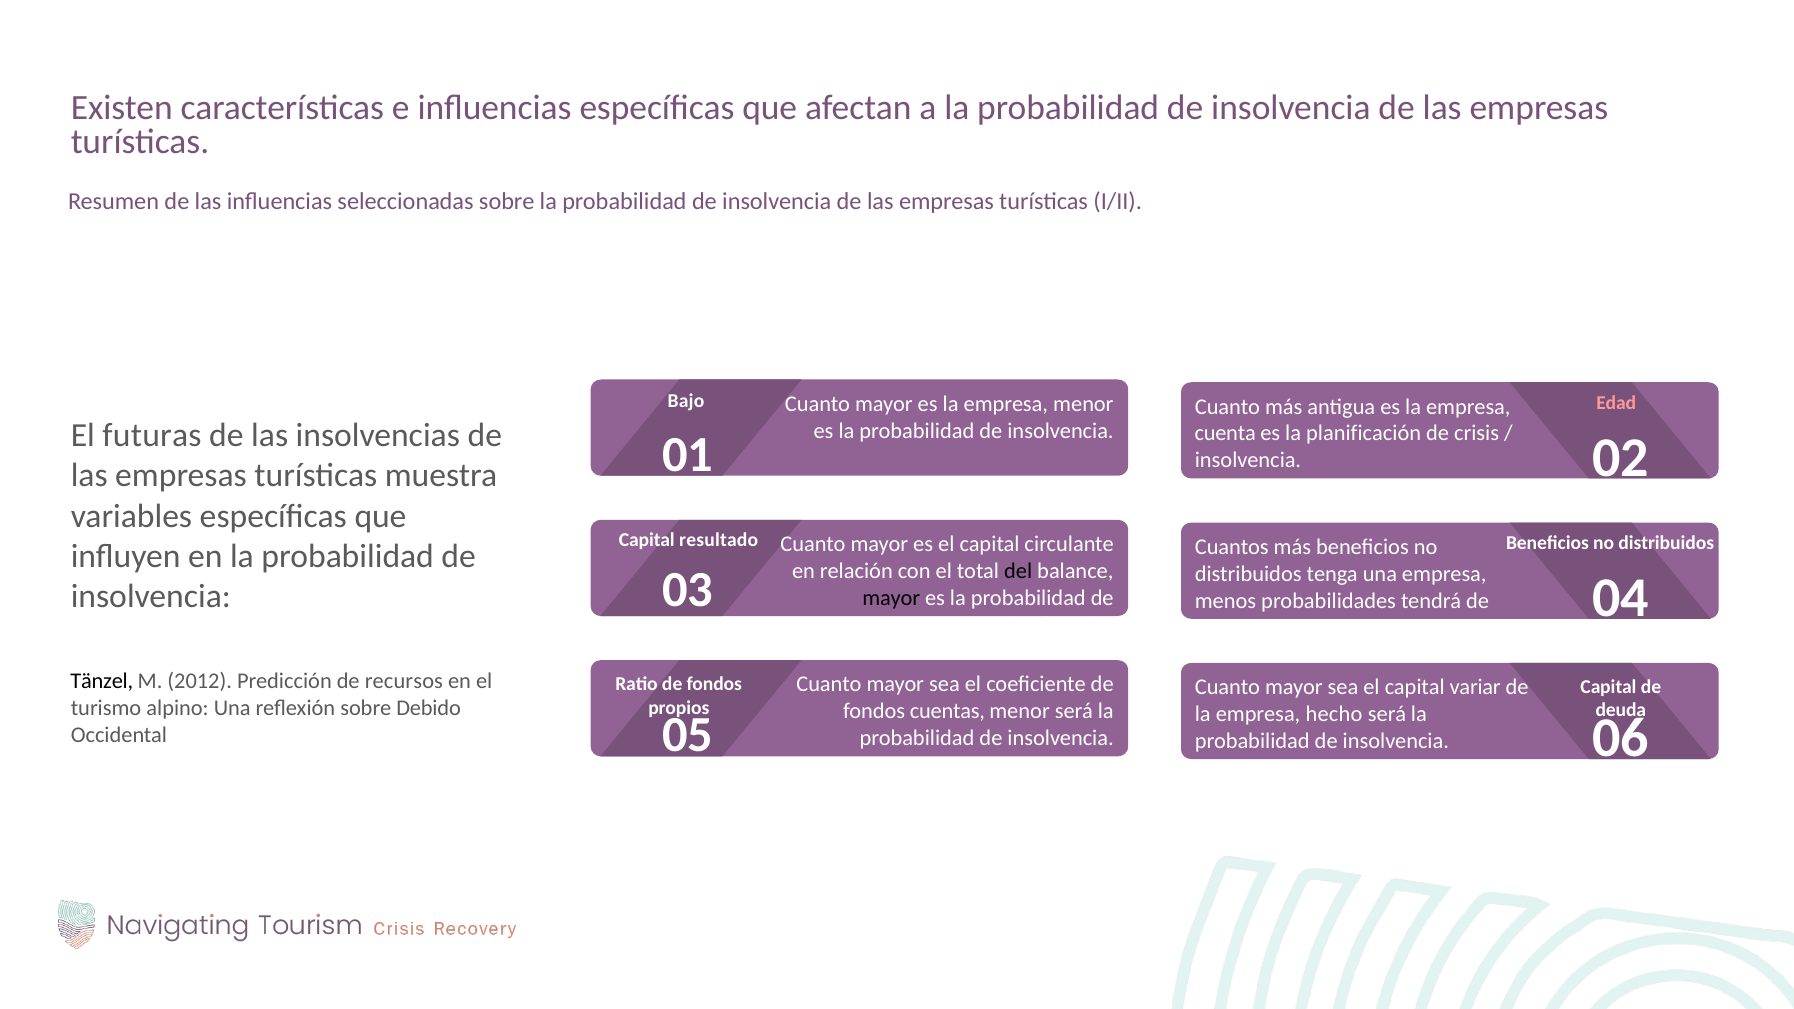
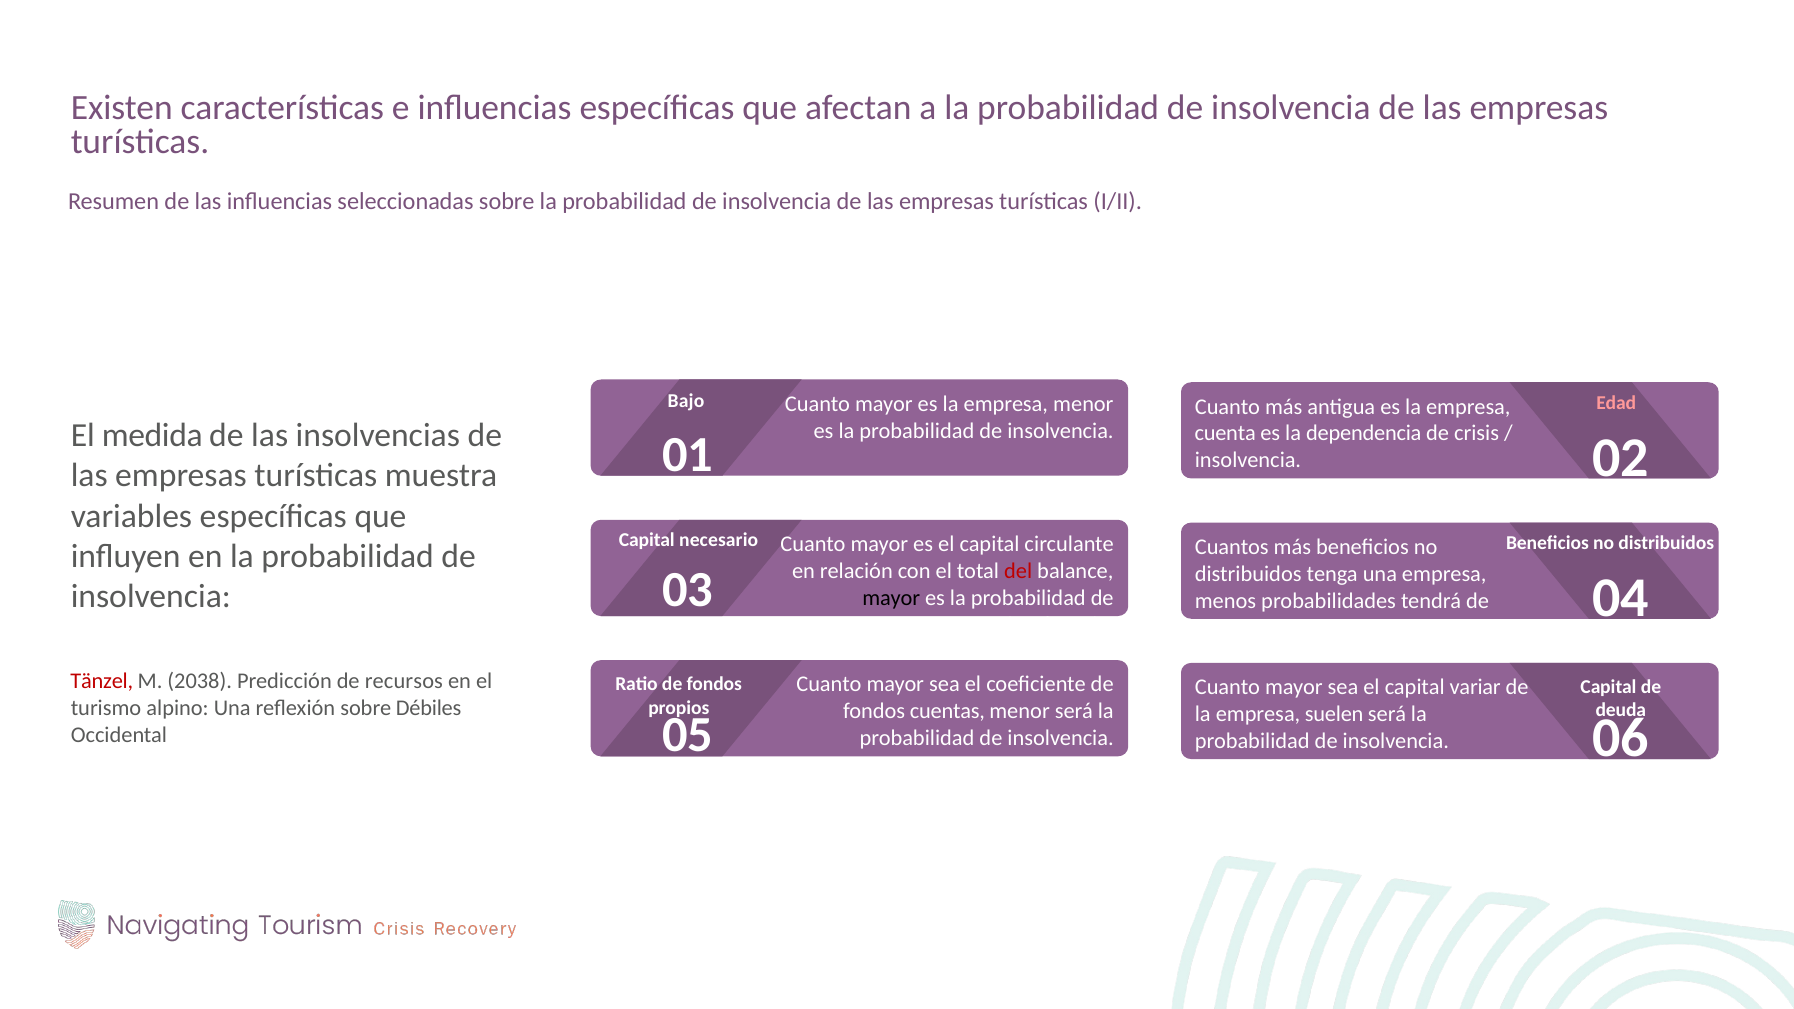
futuras: futuras -> medida (152, 435)
planificación: planificación -> dependencia (1364, 434)
resultado: resultado -> necesario (719, 540)
del colour: black -> red (1018, 571)
Tänzel colour: black -> red (102, 681)
2012: 2012 -> 2038 (200, 681)
Debido: Debido -> Débiles (429, 708)
hecho: hecho -> suelen (1334, 714)
